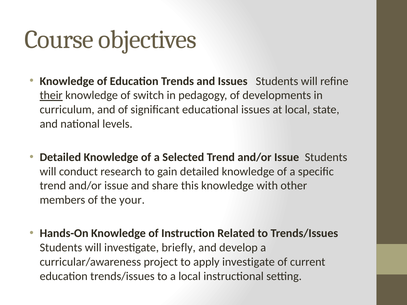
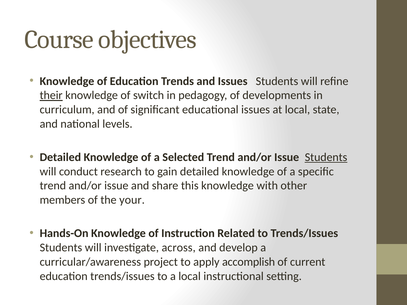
Students underline: none -> present (326, 157)
briefly: briefly -> across (179, 248)
apply investigate: investigate -> accomplish (249, 262)
